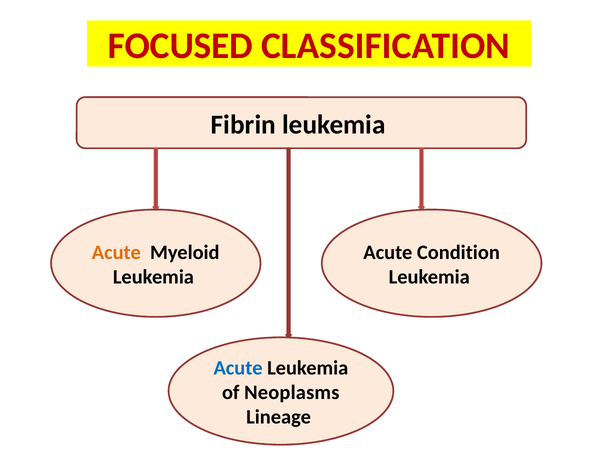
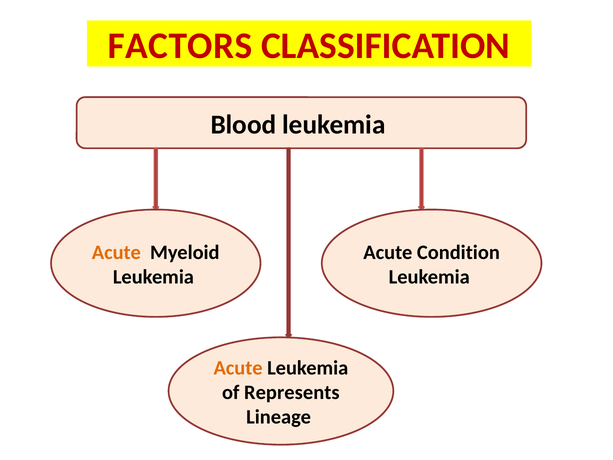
FOCUSED: FOCUSED -> FACTORS (180, 46)
Fibrin: Fibrin -> Blood (243, 124)
Acute colour: blue -> orange (238, 368)
Neoplasms: Neoplasms -> Represents (292, 392)
